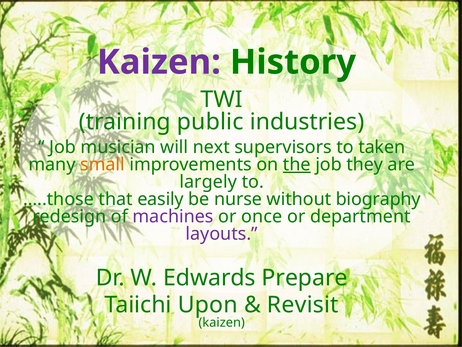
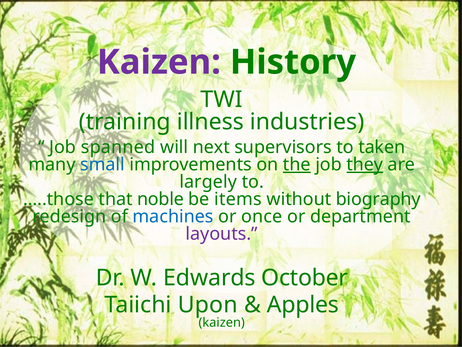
public: public -> illness (210, 122)
musician: musician -> spanned (118, 147)
small colour: orange -> blue (103, 164)
they underline: none -> present (365, 164)
easily: easily -> noble (161, 199)
nurse: nurse -> items (238, 199)
machines colour: purple -> blue (173, 216)
Prepare: Prepare -> October (305, 278)
Revisit: Revisit -> Apples (303, 304)
